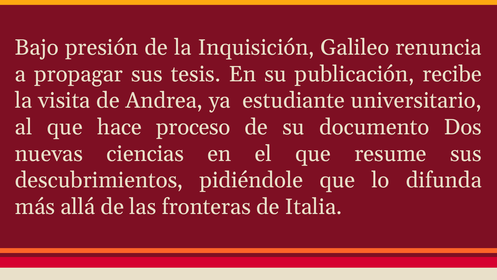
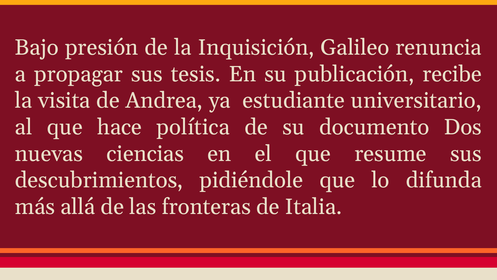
proceso: proceso -> política (193, 127)
